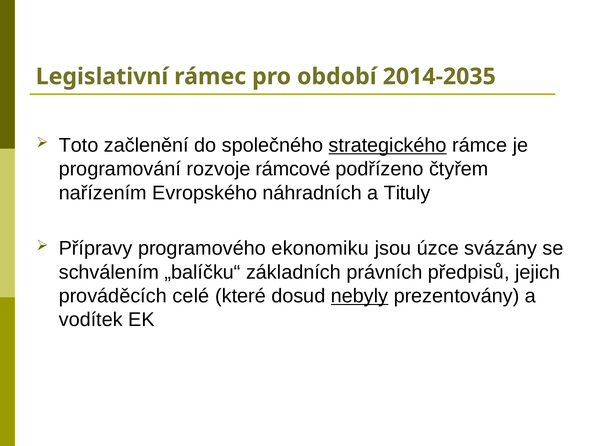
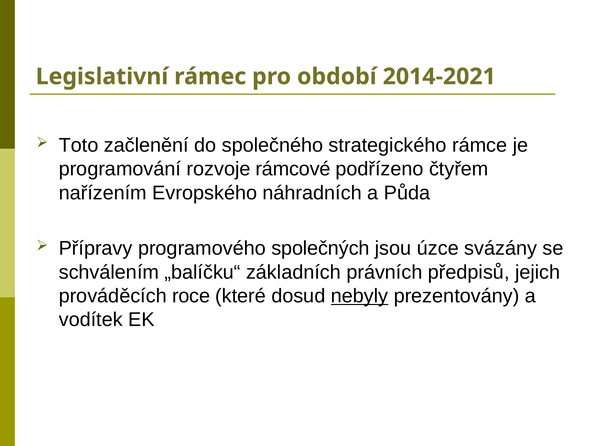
2014-2035: 2014-2035 -> 2014-2021 (439, 77)
strategického underline: present -> none (388, 145)
Tituly: Tituly -> Půda (407, 193)
ekonomiku: ekonomiku -> společných (320, 248)
celé: celé -> roce (191, 296)
